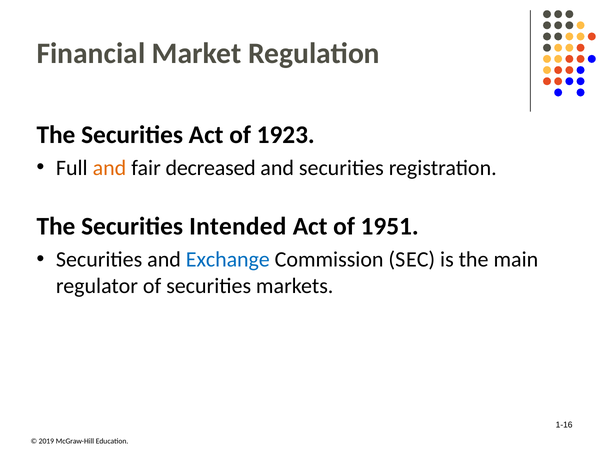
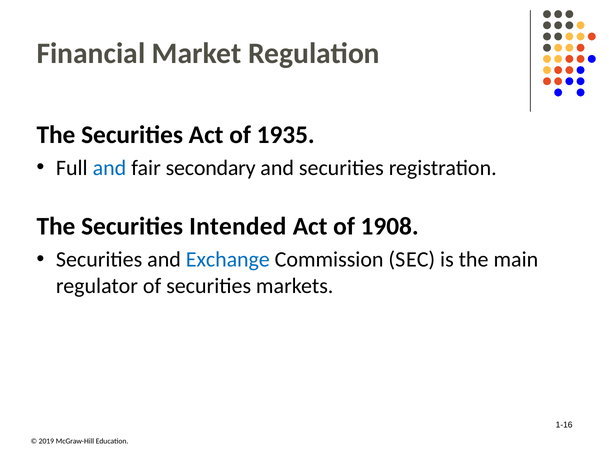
1923: 1923 -> 1935 (286, 135)
and colour: orange -> blue (109, 168)
decreased: decreased -> secondary (211, 168)
1951: 1951 -> 1908 (390, 226)
